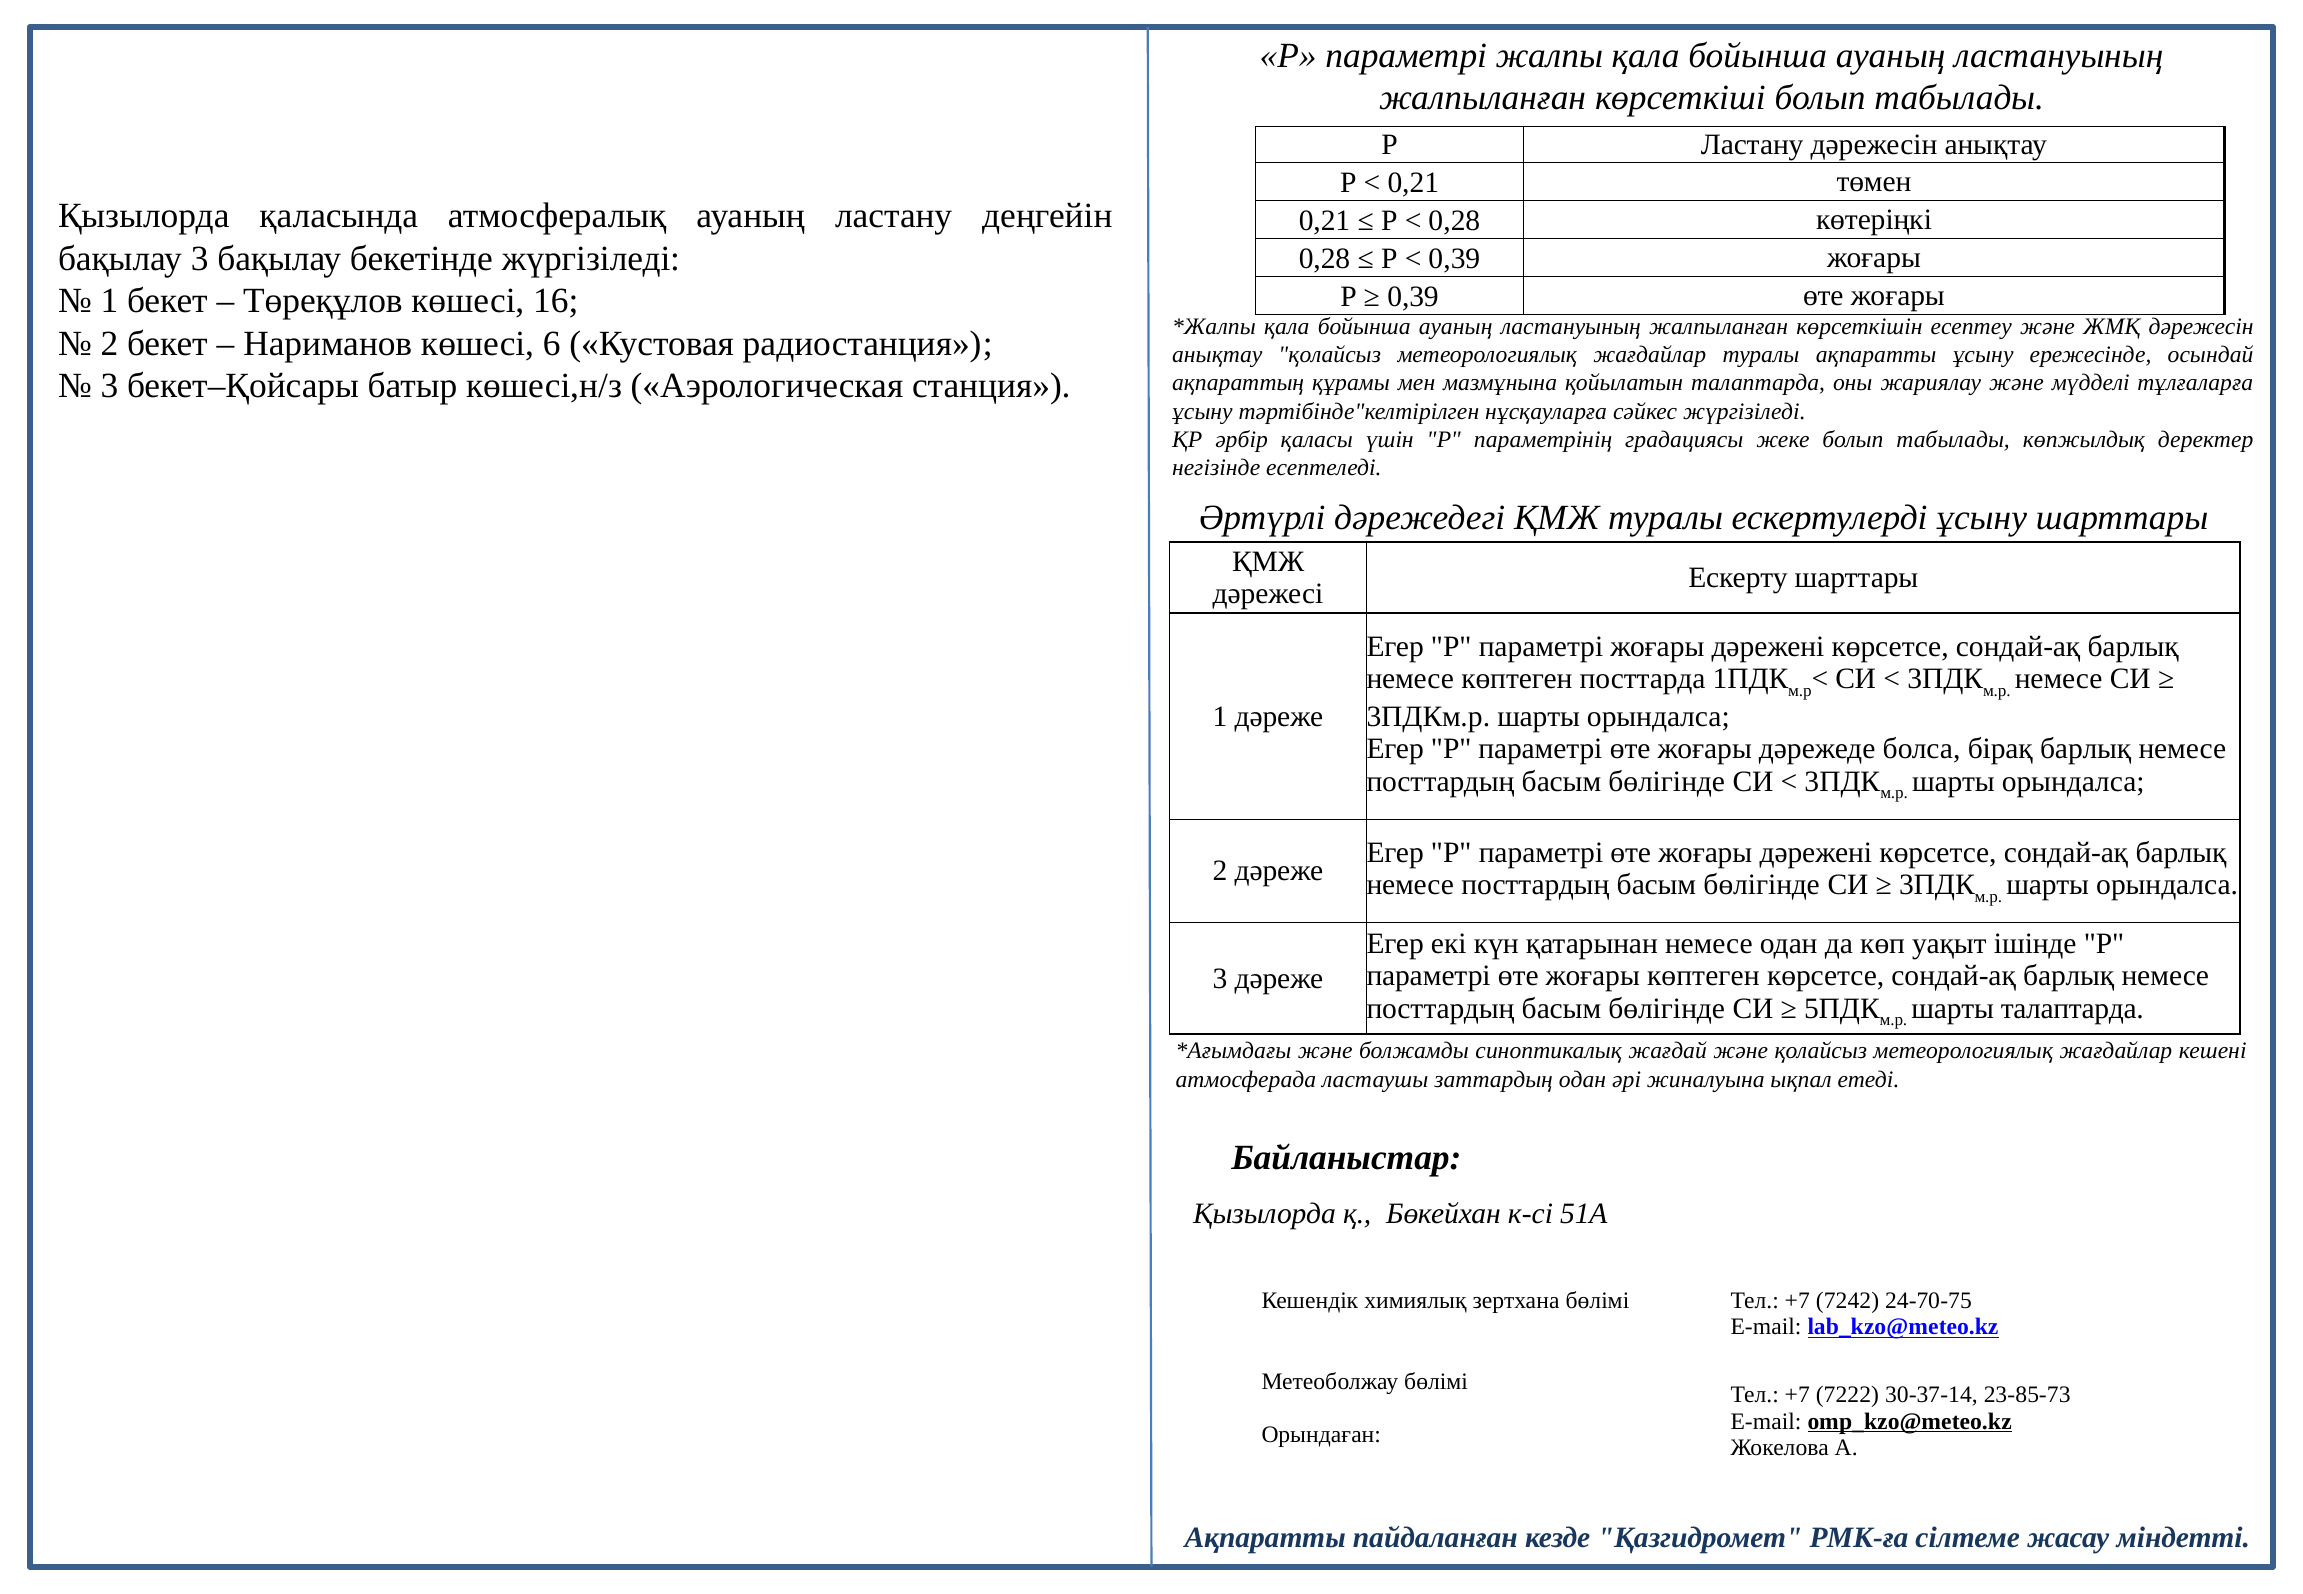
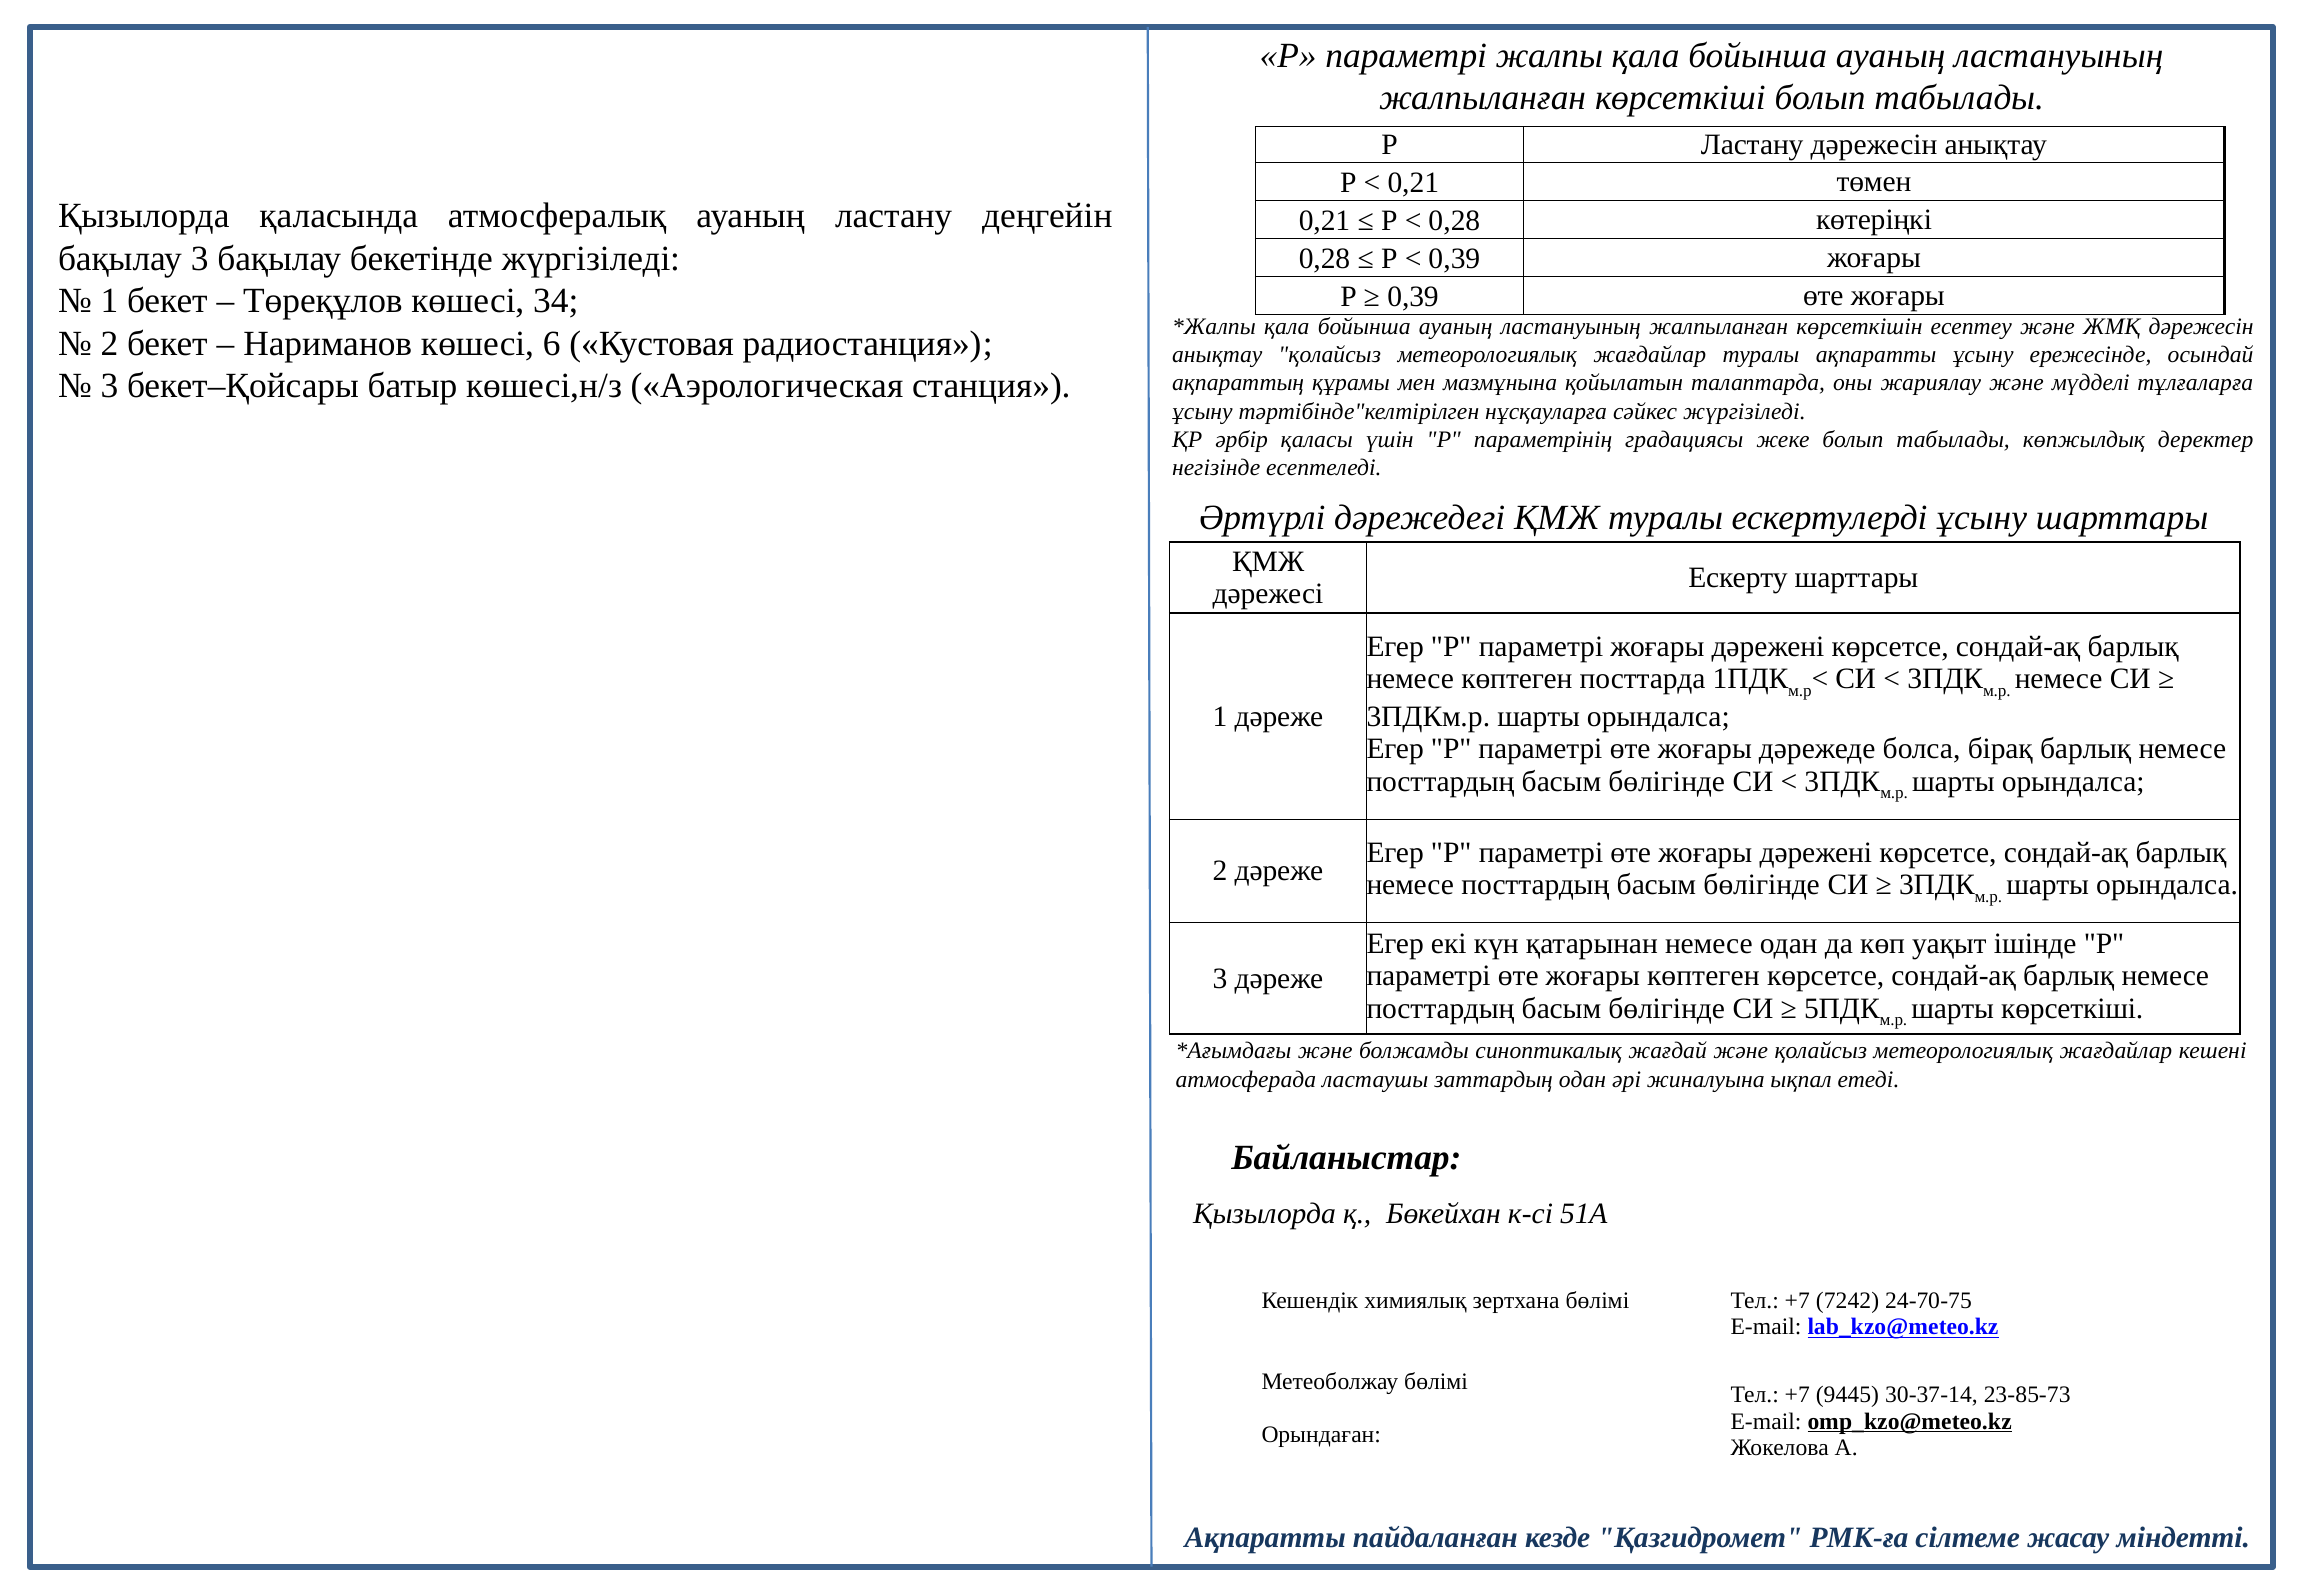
16: 16 -> 34 (556, 301)
шарты талаптарда: талаптарда -> көрсеткіші (2072, 1009)
7222: 7222 -> 9445 (1847, 1395)
